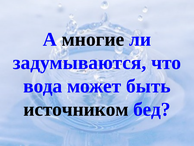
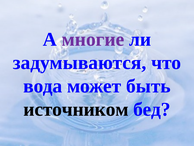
многие colour: black -> purple (93, 39)
